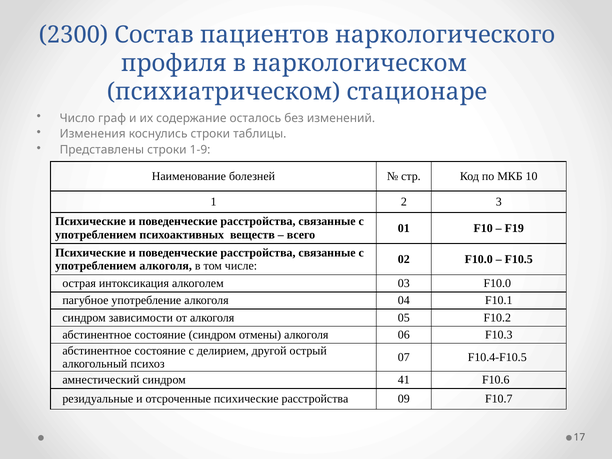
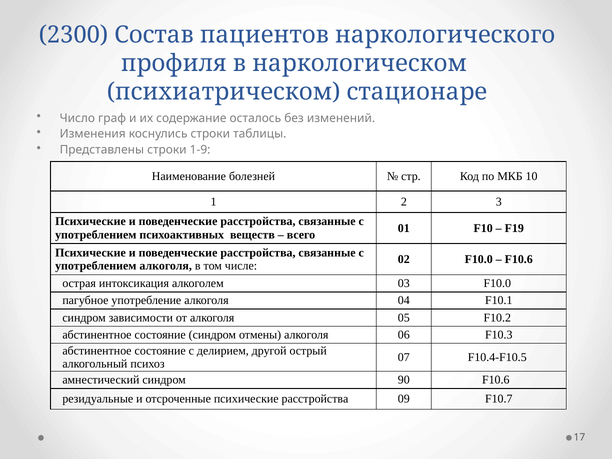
F10.5: F10.5 -> F10.6 (519, 259)
41: 41 -> 90 (404, 380)
